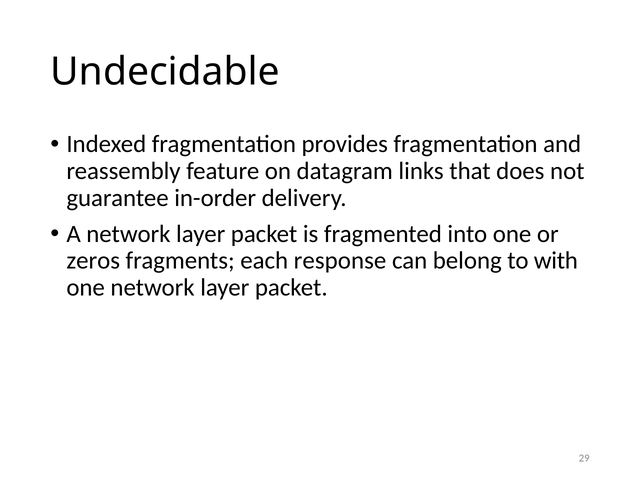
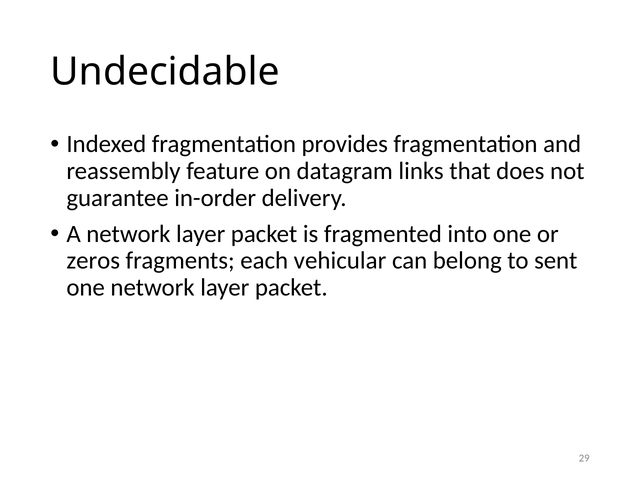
response: response -> vehicular (340, 261)
with: with -> sent (556, 261)
